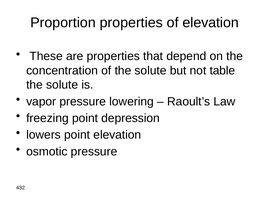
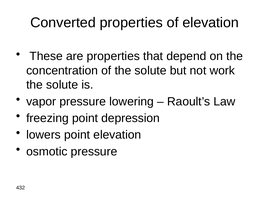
Proportion: Proportion -> Converted (63, 23)
table: table -> work (222, 71)
